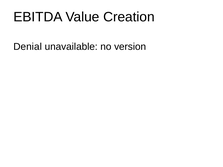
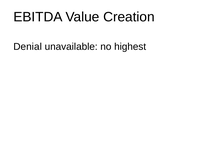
version: version -> highest (130, 47)
